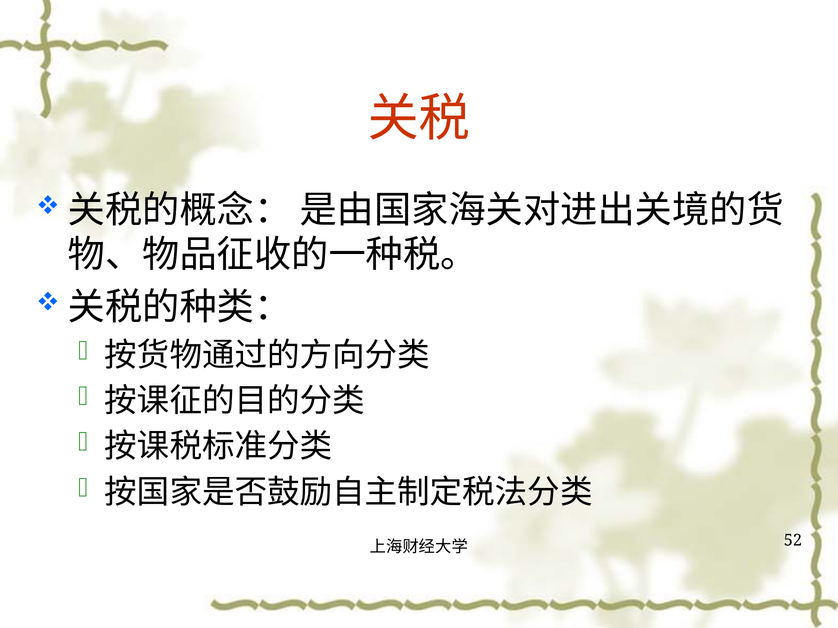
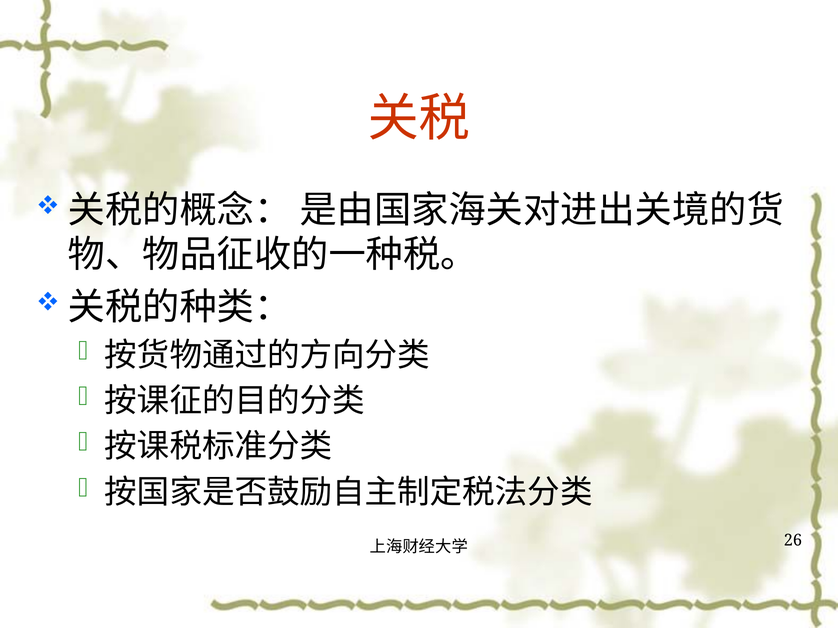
52: 52 -> 26 (793, 541)
